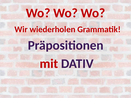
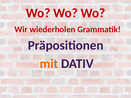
mit colour: red -> orange (49, 64)
